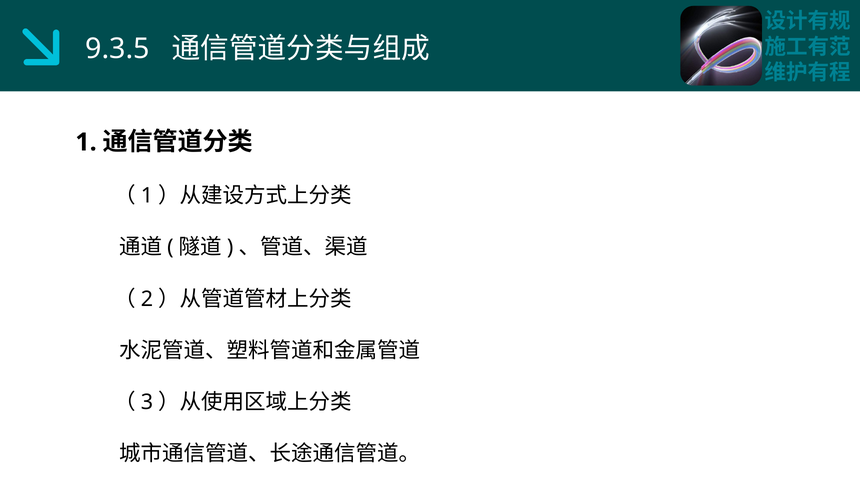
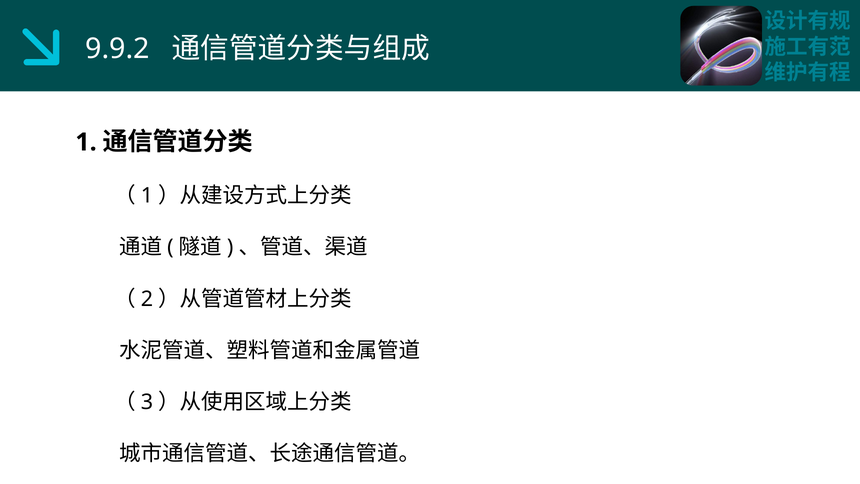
9.3.5: 9.3.5 -> 9.9.2 (118, 49)
